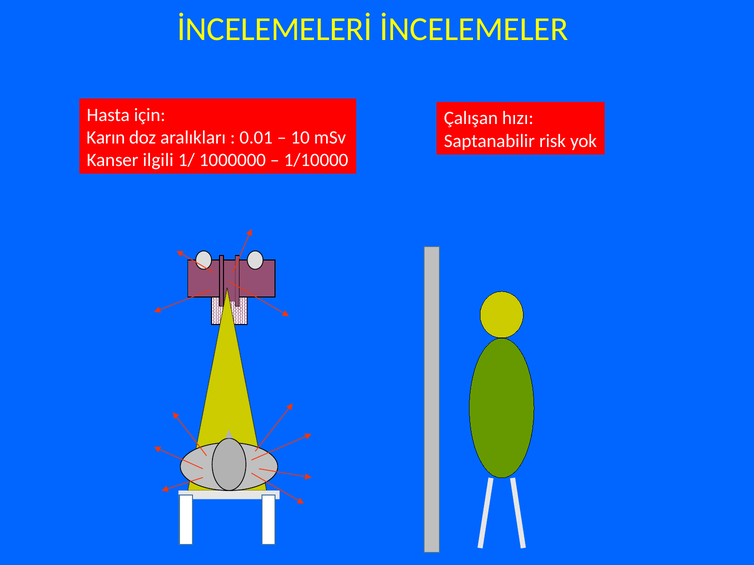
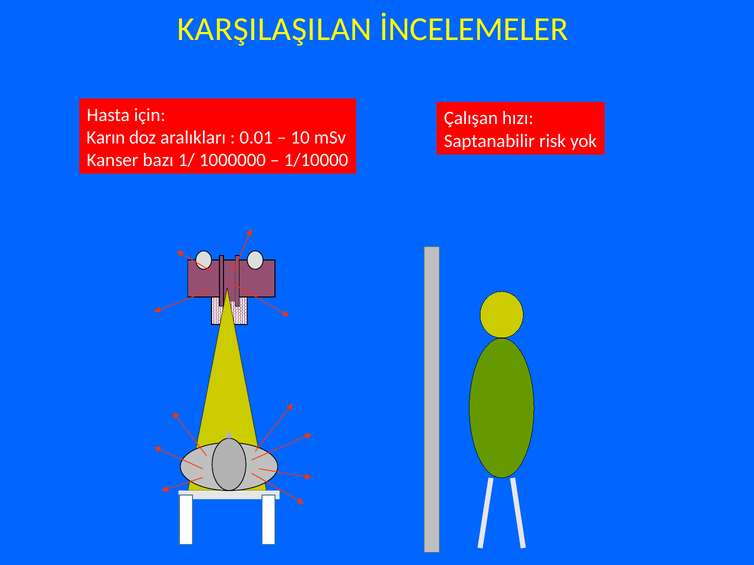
İNCELEMELERİ: İNCELEMELERİ -> KARŞILAŞILAN (275, 29)
ilgili: ilgili -> bazı (158, 160)
